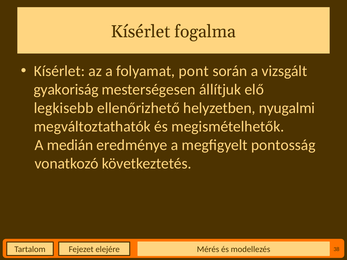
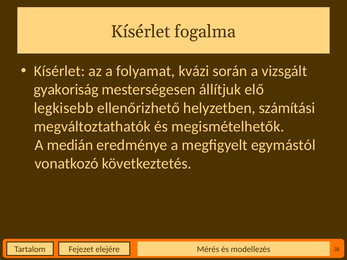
pont: pont -> kvázi (194, 71)
nyugalmi: nyugalmi -> számítási (287, 108)
pontosság: pontosság -> egymástól (283, 145)
